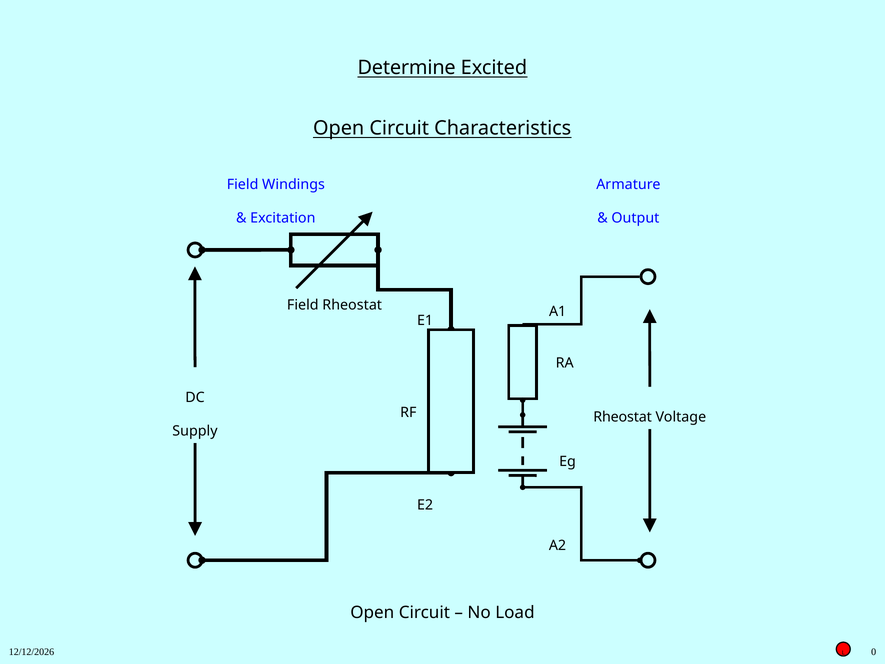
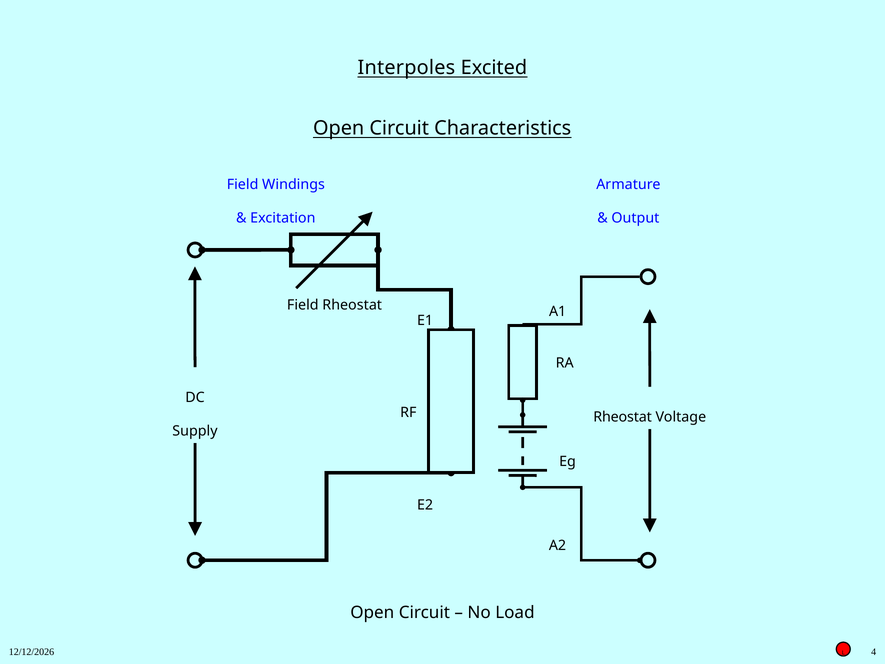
Determine: Determine -> Interpoles (406, 68)
0: 0 -> 4 (874, 652)
